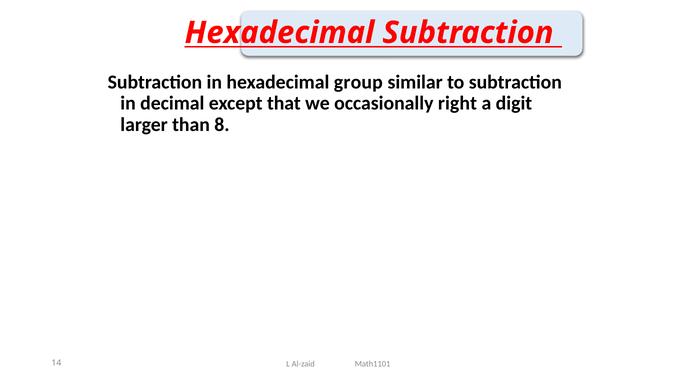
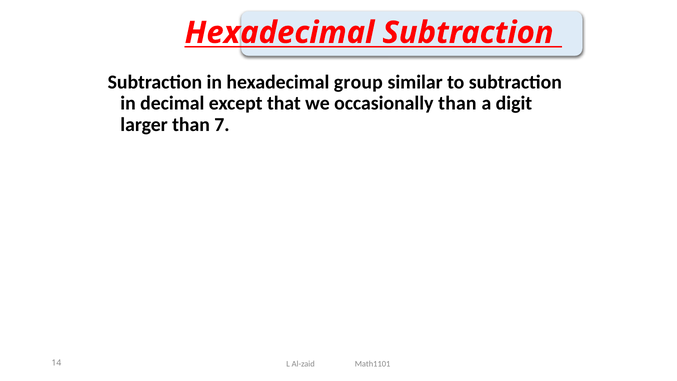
occasionally right: right -> than (457, 103)
8: 8 -> 7 (222, 125)
